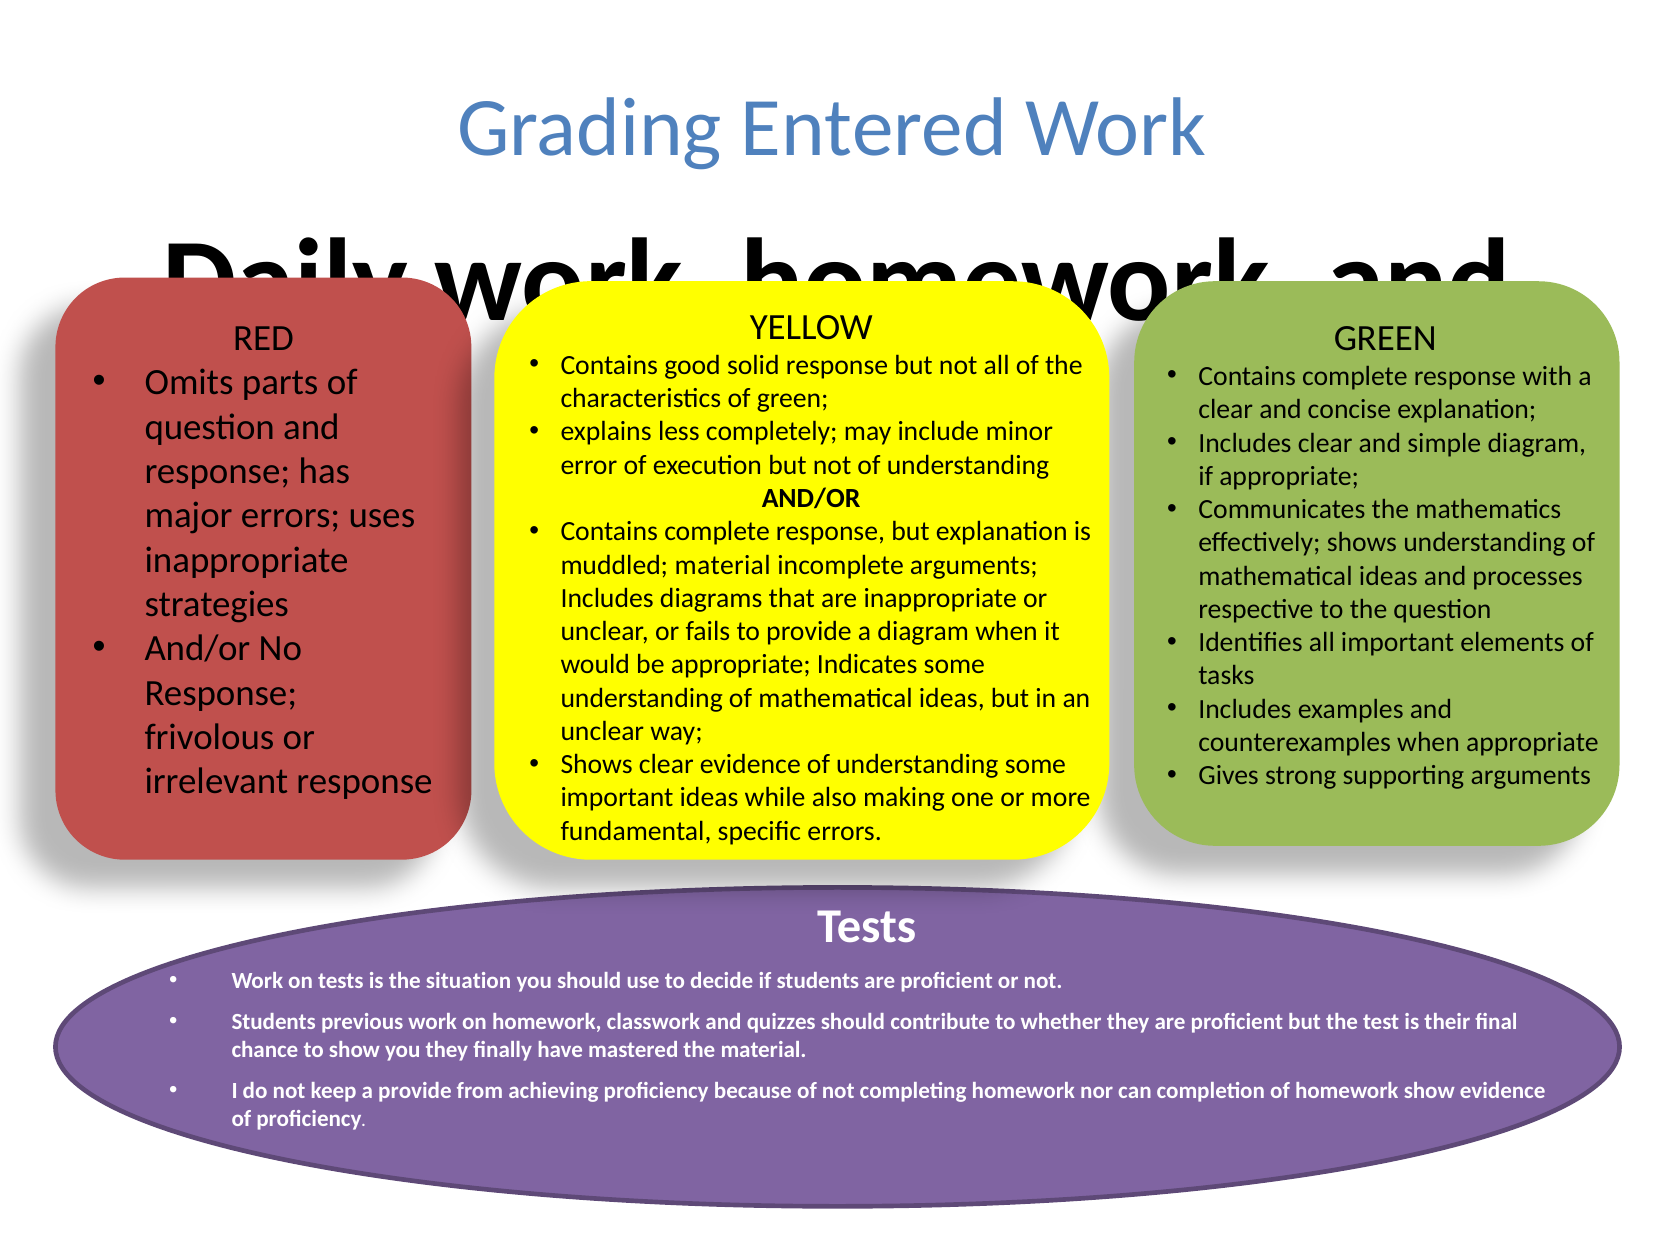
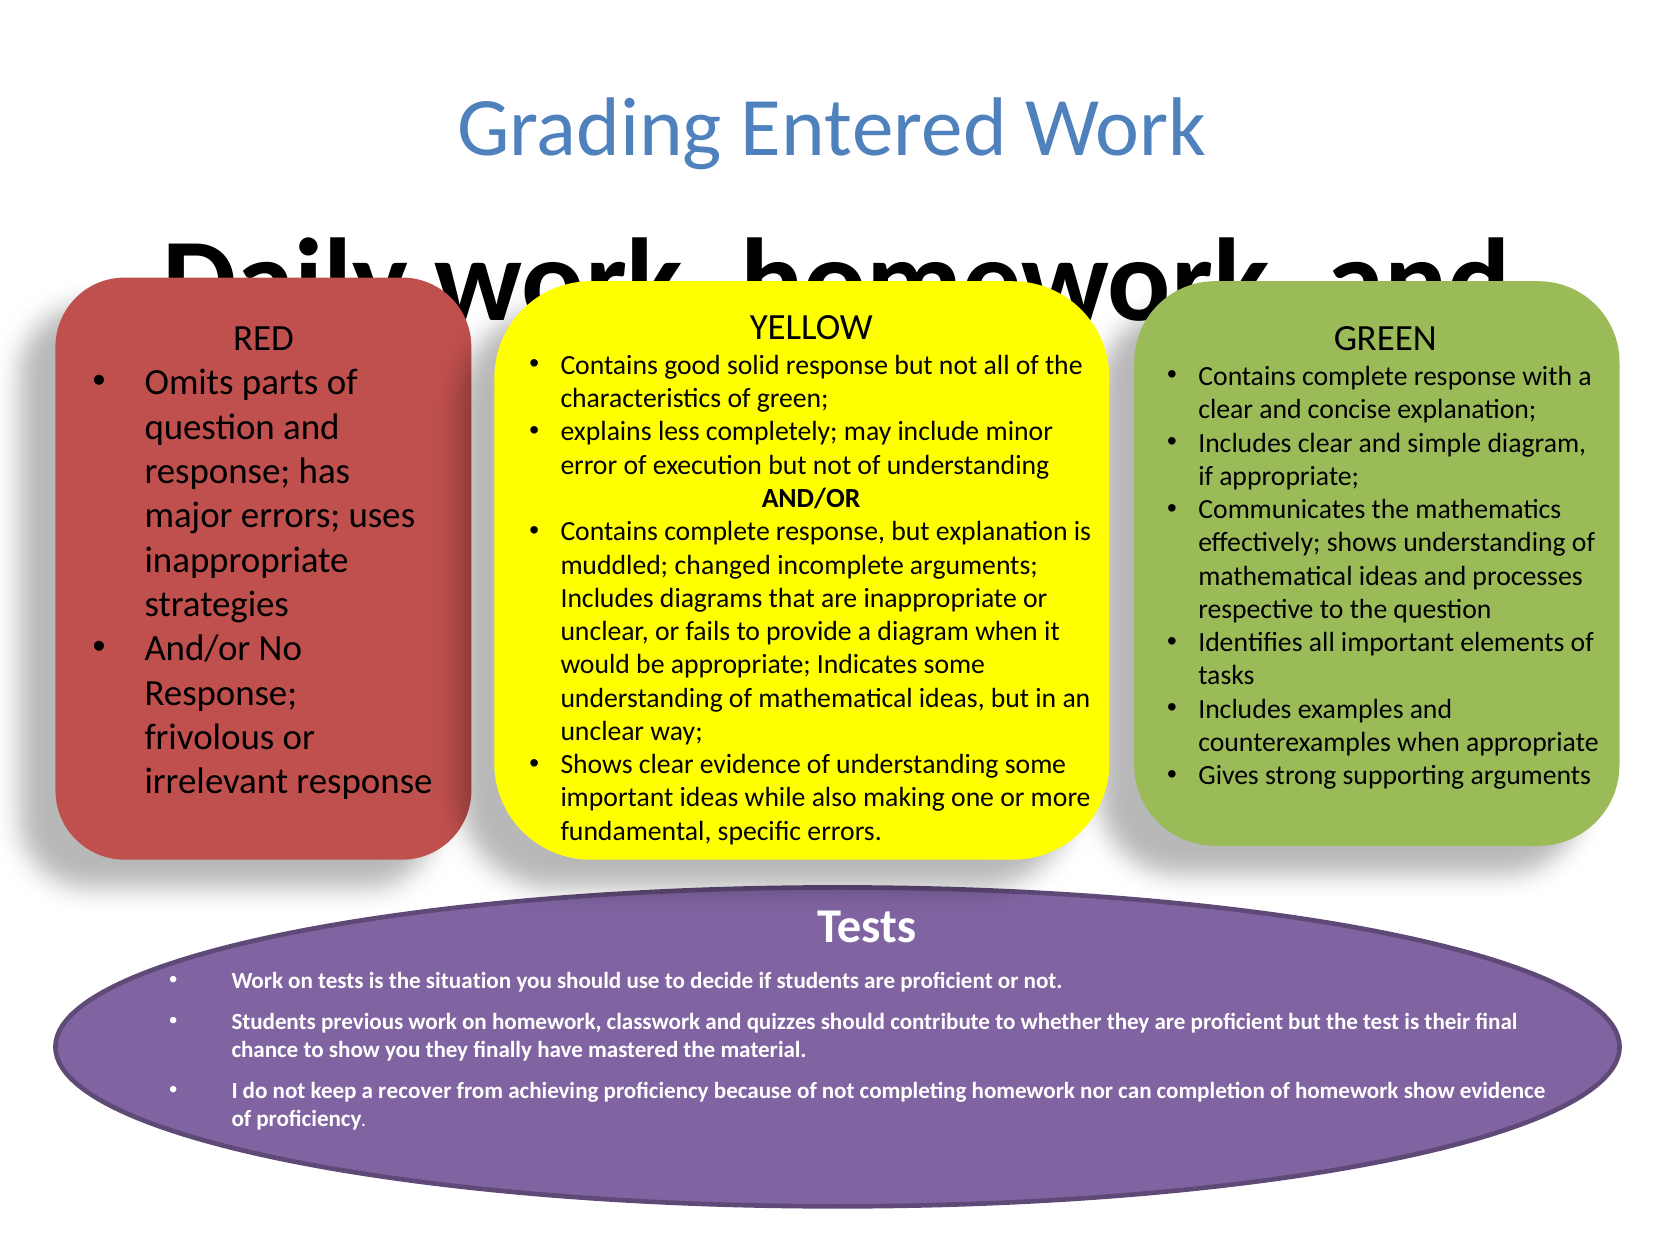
muddled material: material -> changed (723, 565)
a provide: provide -> recover (415, 1091)
